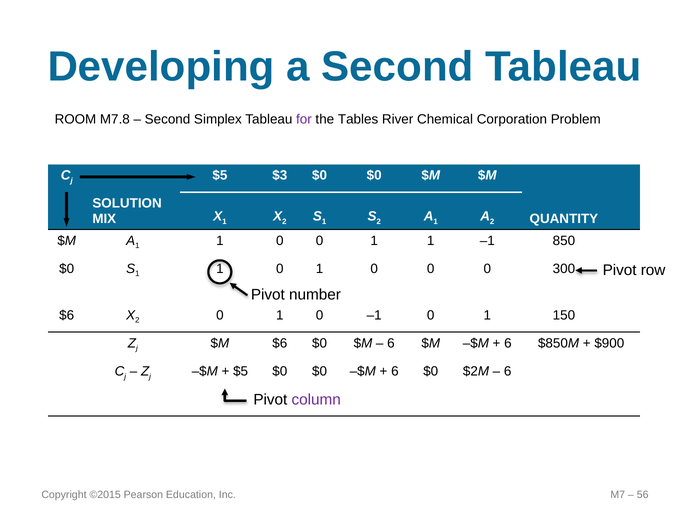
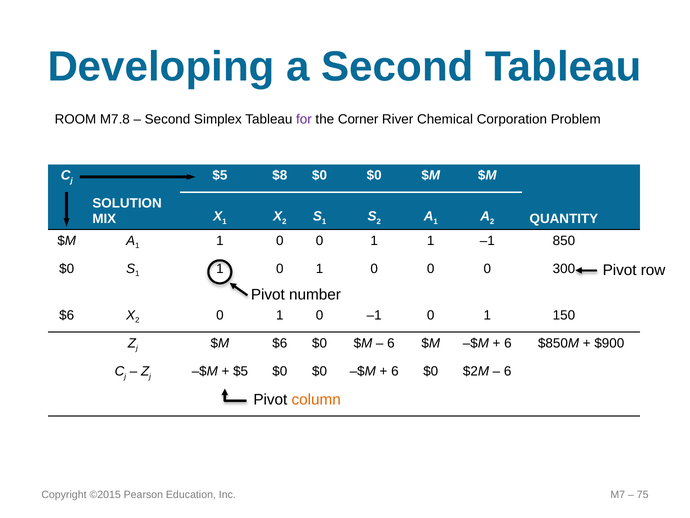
Tables: Tables -> Corner (358, 119)
$3: $3 -> $8 (280, 175)
column colour: purple -> orange (316, 399)
56: 56 -> 75 (643, 494)
